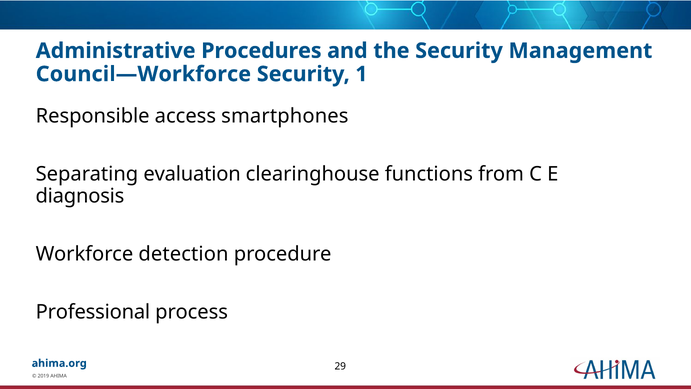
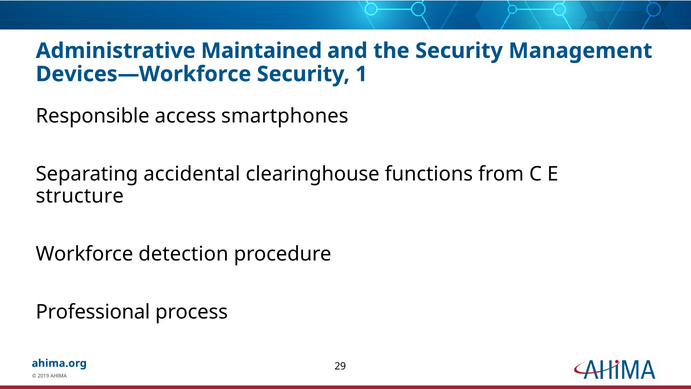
Procedures: Procedures -> Maintained (261, 51)
Council—Workforce: Council—Workforce -> Devices—Workforce (144, 74)
evaluation: evaluation -> accidental (192, 174)
diagnosis: diagnosis -> structure (80, 196)
